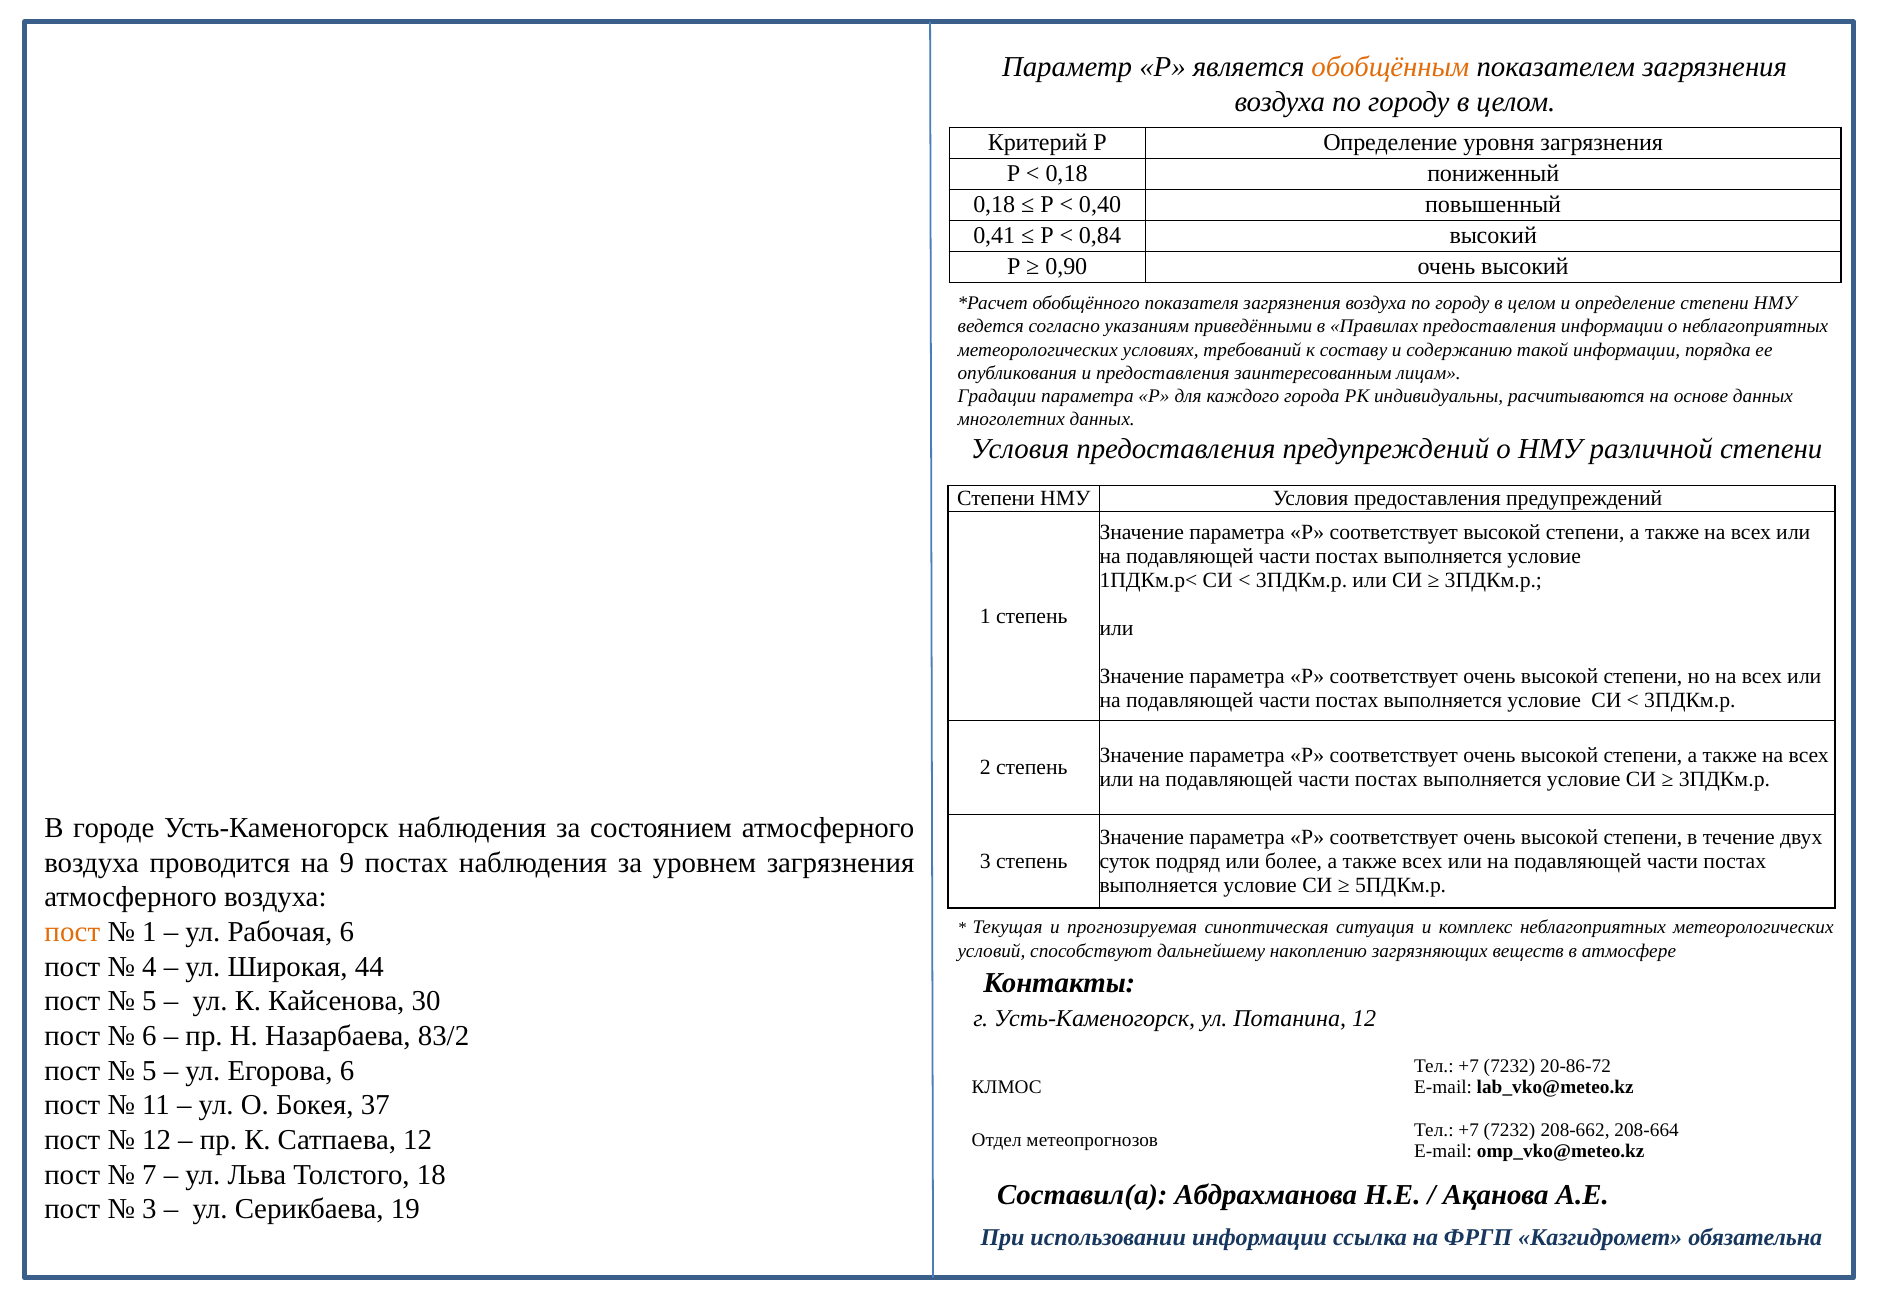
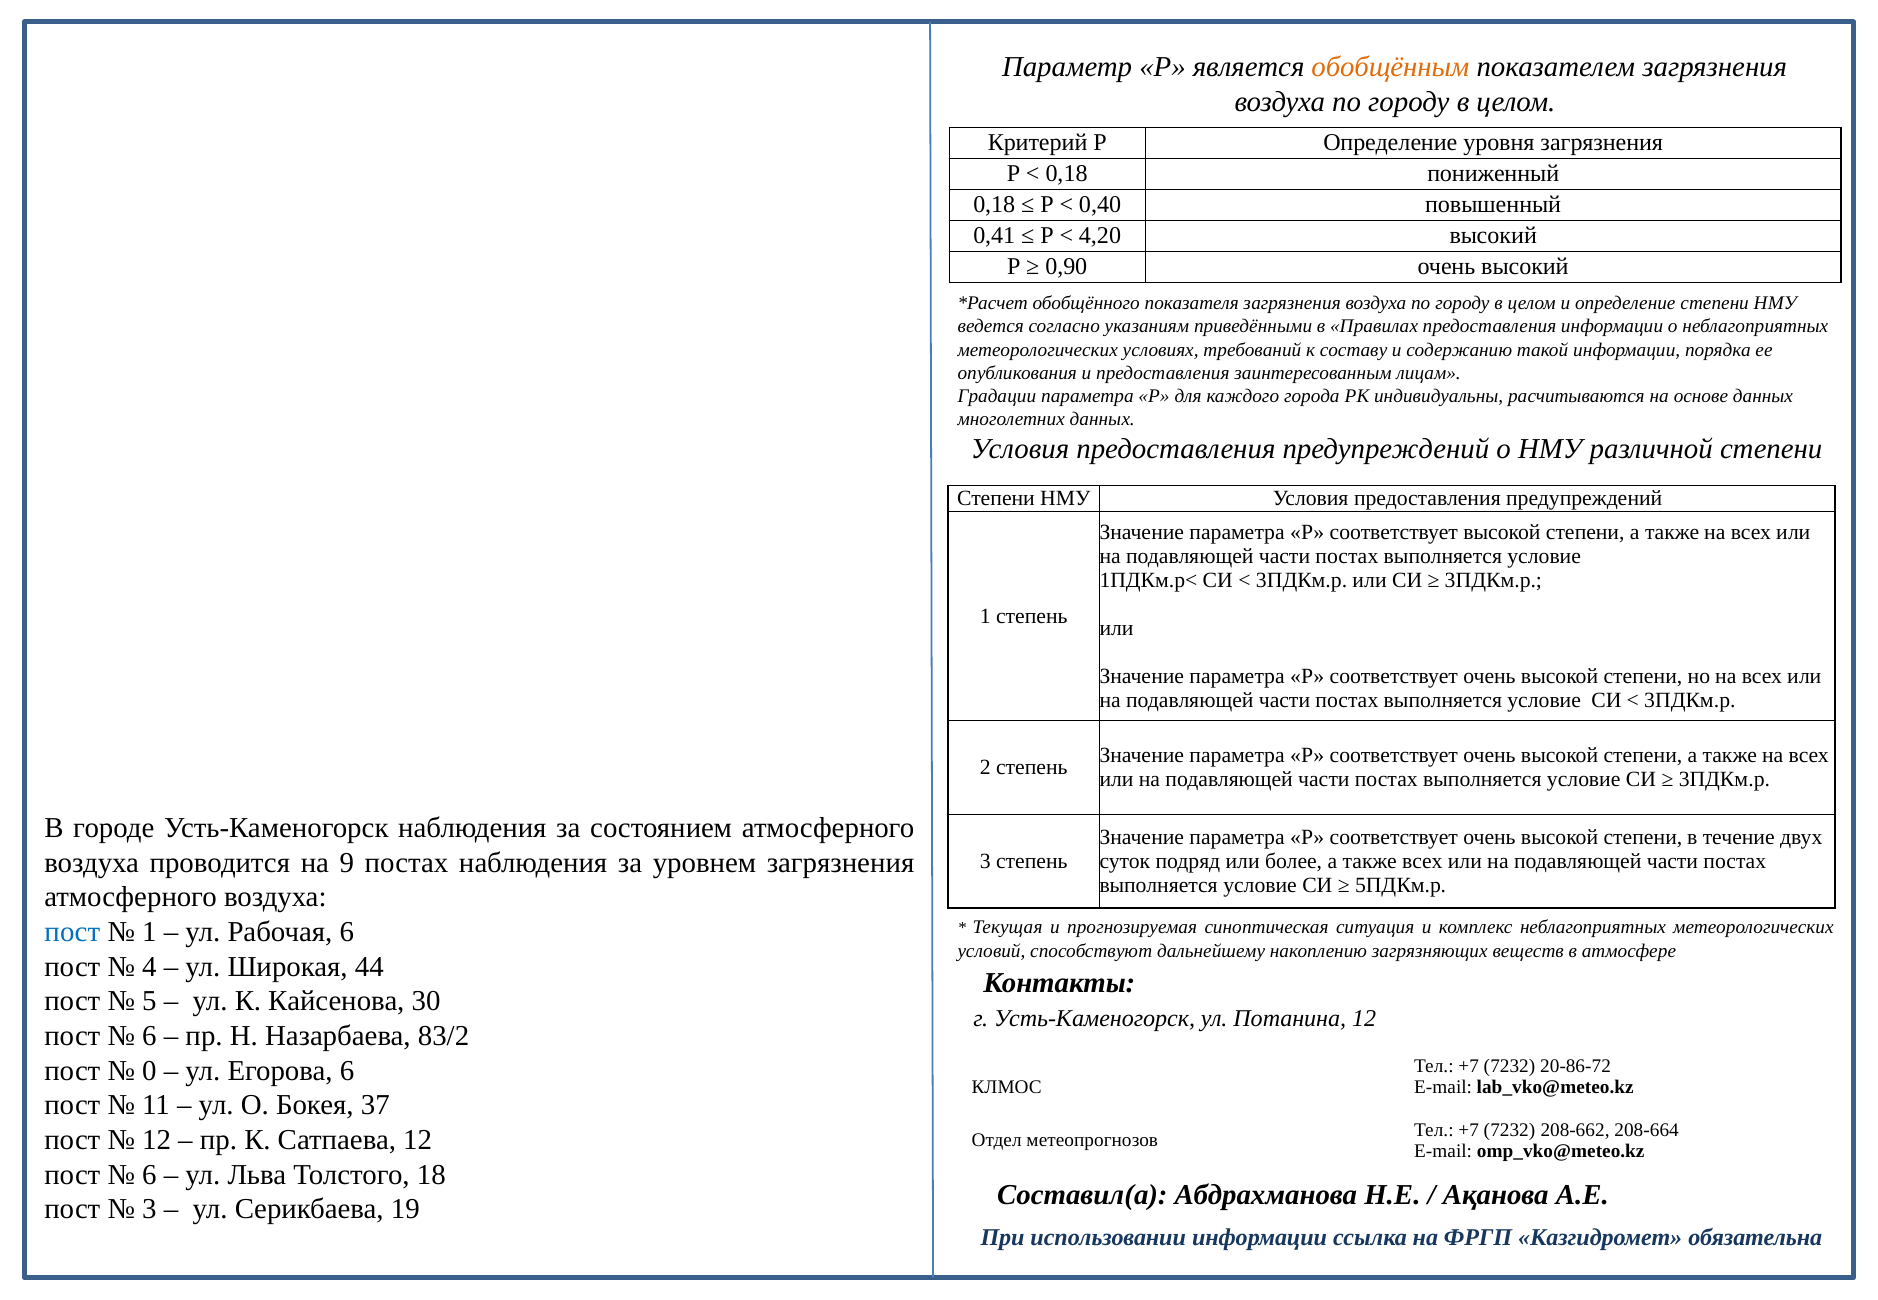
0,84: 0,84 -> 4,20 (1100, 235)
пост colour: orange -> blue (72, 932)
5: 5 -> 0 (149, 1071)
7: 7 -> 6 (149, 1175)
